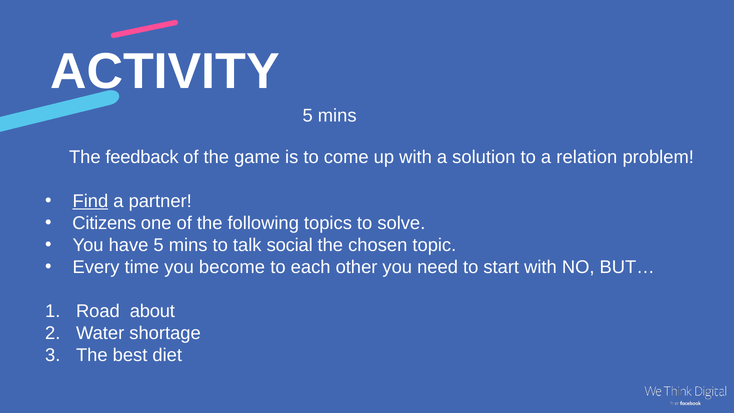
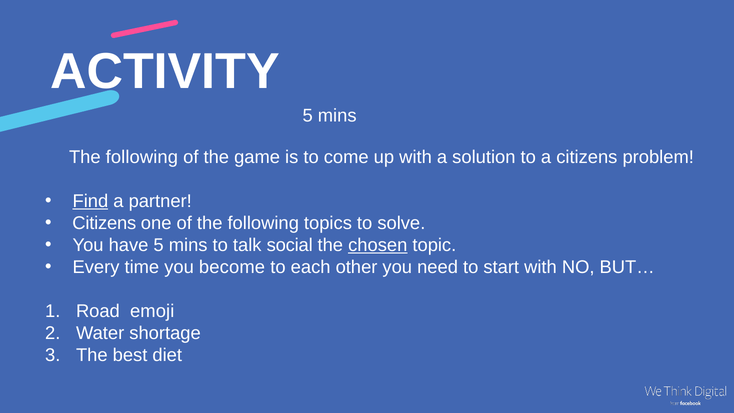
feedback: feedback -> following (142, 157)
a relation: relation -> citizens (587, 157)
chosen underline: none -> present (378, 245)
about: about -> emoji (152, 311)
